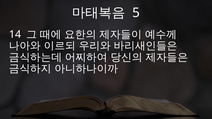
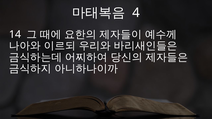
5: 5 -> 4 (136, 13)
